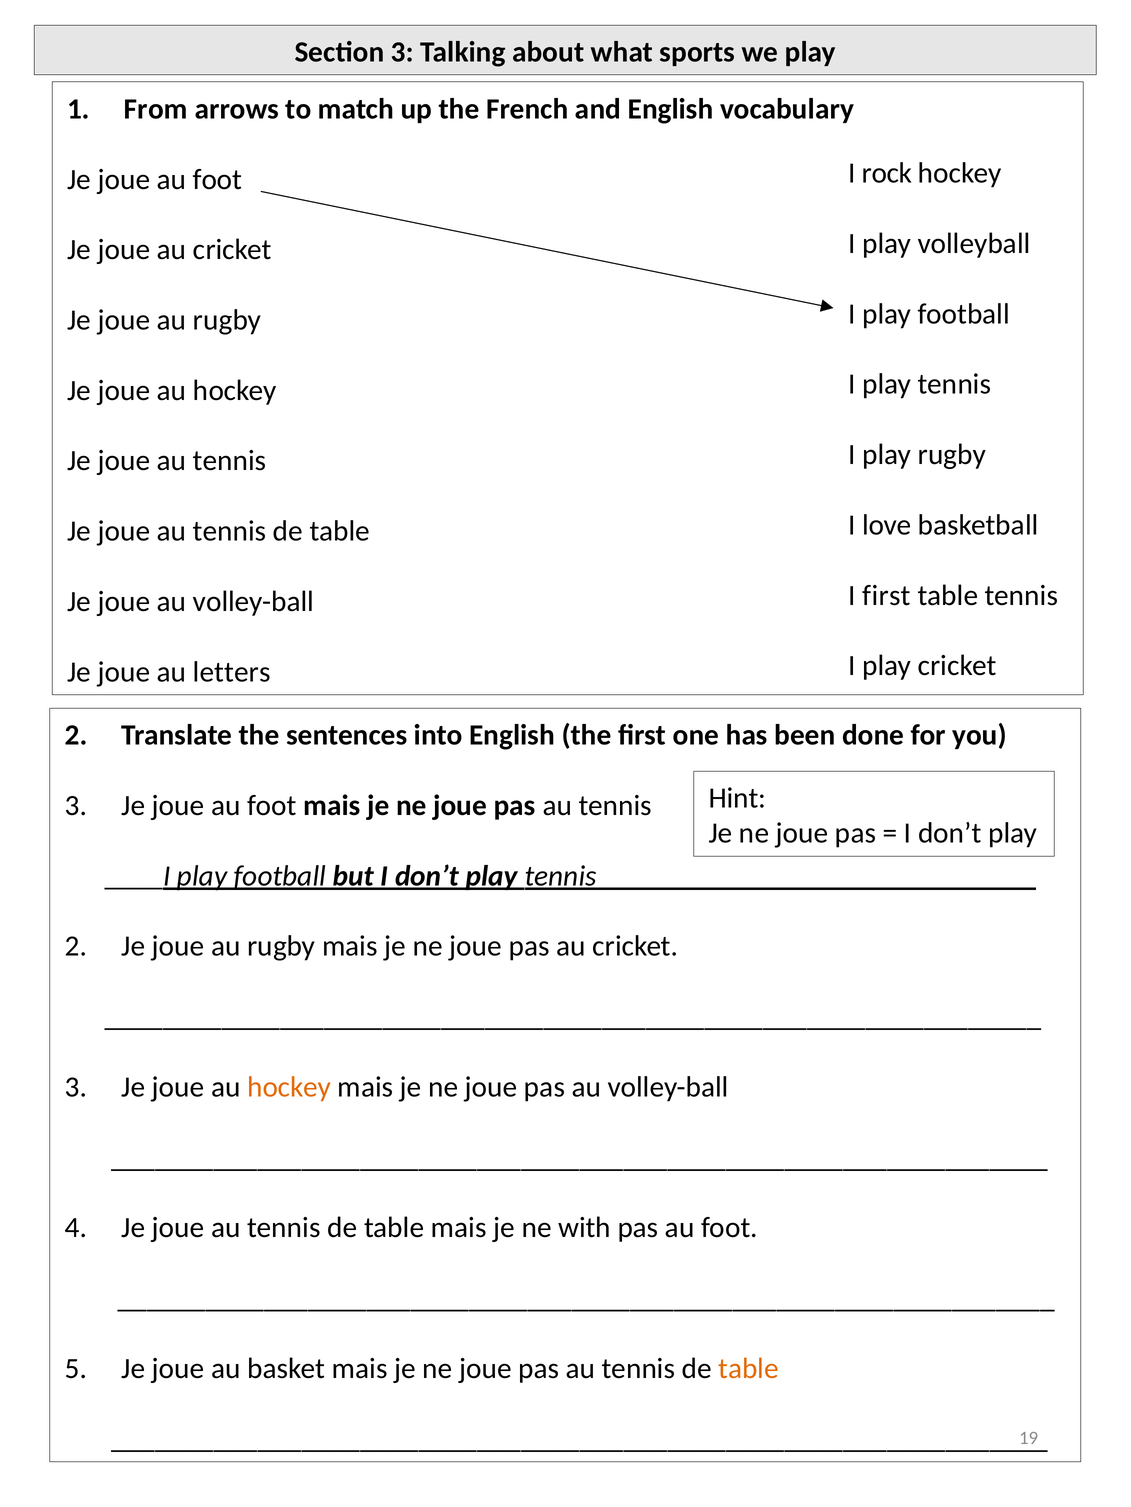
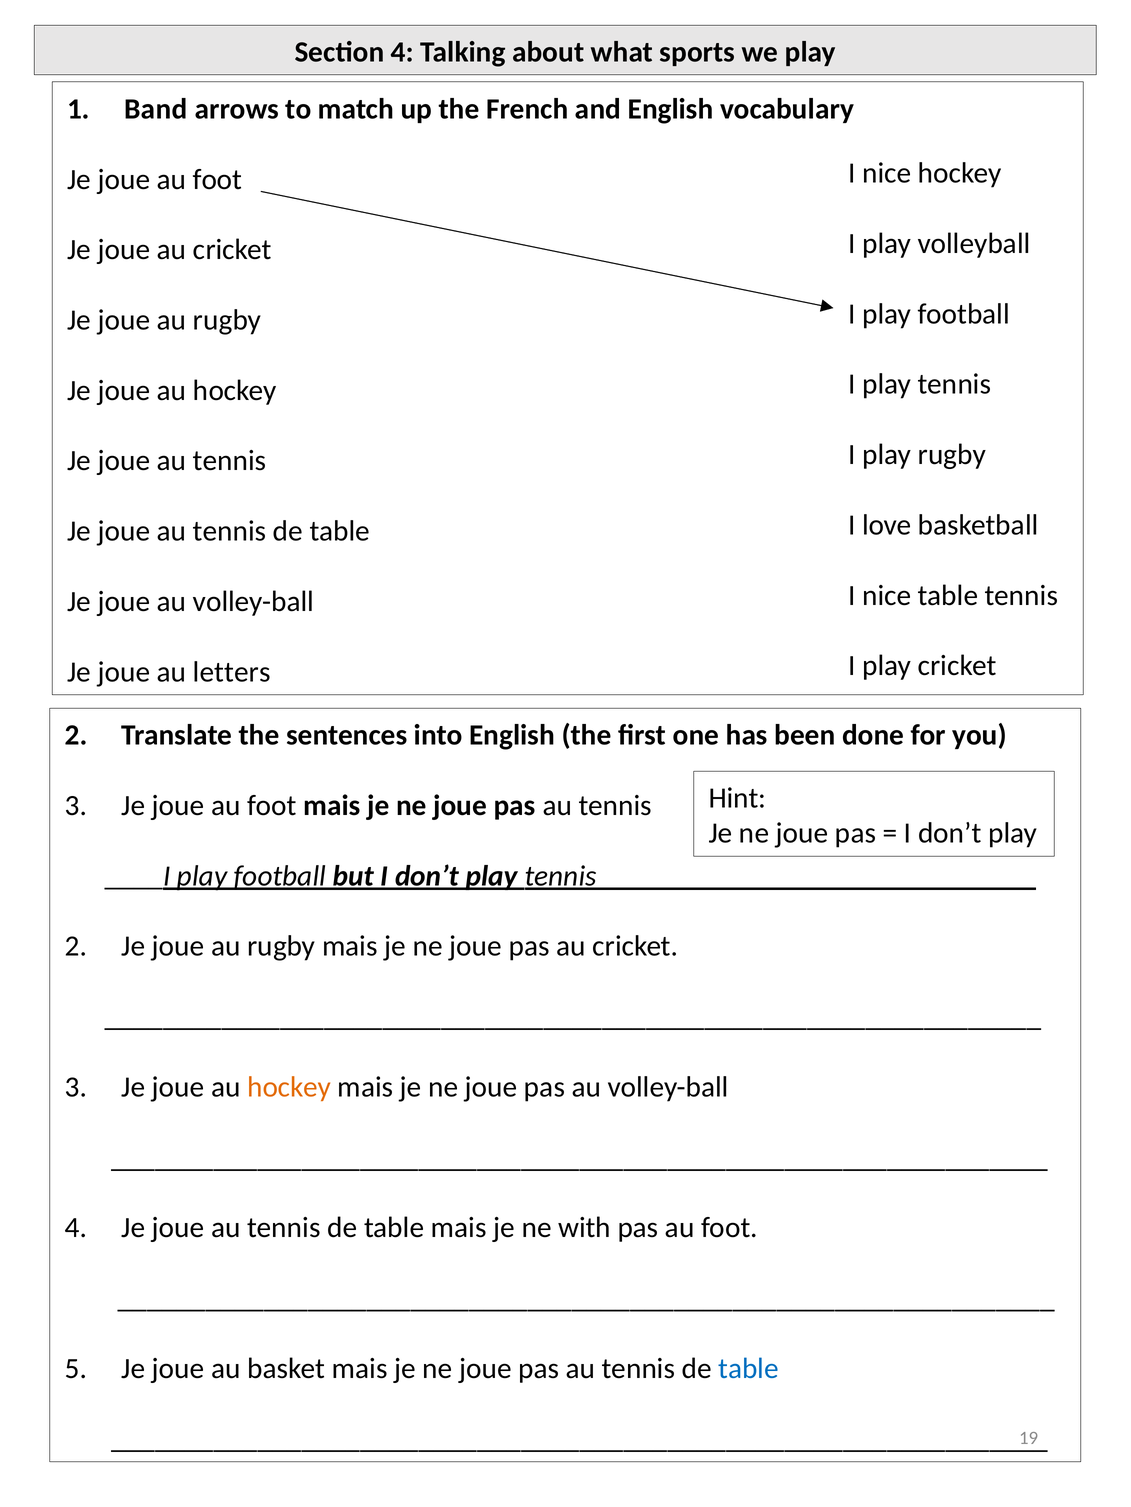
Section 3: 3 -> 4 (402, 52)
From: From -> Band (156, 109)
rock: rock -> nice (887, 173)
first: first -> nice (887, 596)
table colour: orange -> blue (749, 1369)
